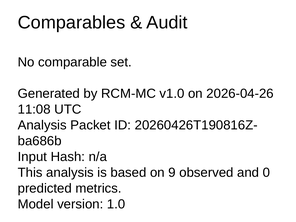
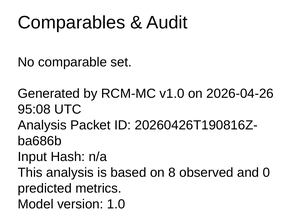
11:08: 11:08 -> 95:08 (34, 109)
9: 9 -> 8 (172, 173)
